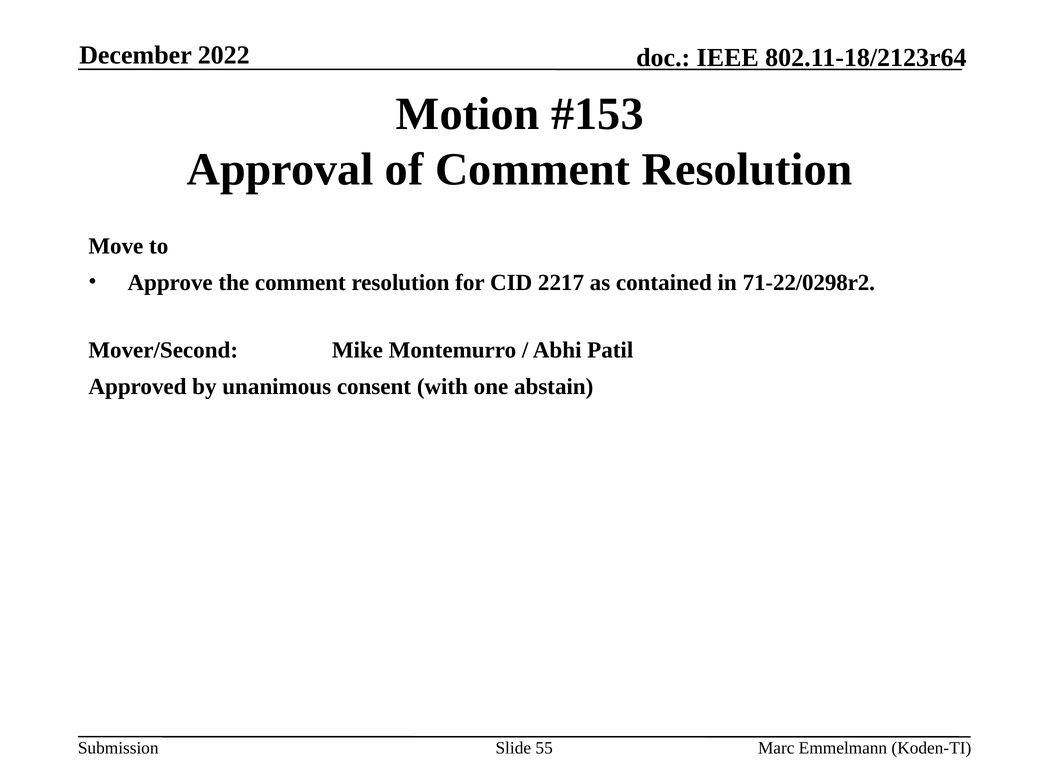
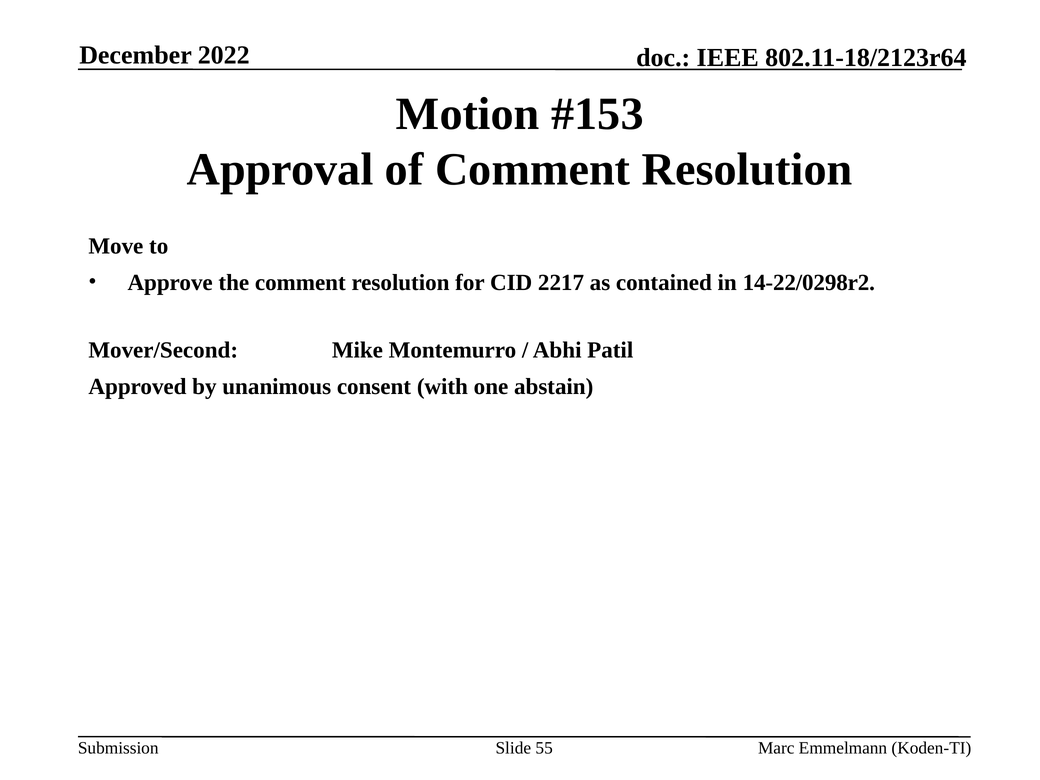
71-22/0298r2: 71-22/0298r2 -> 14-22/0298r2 (809, 282)
